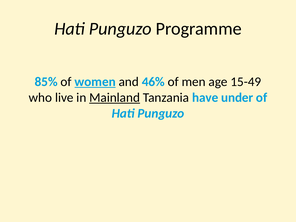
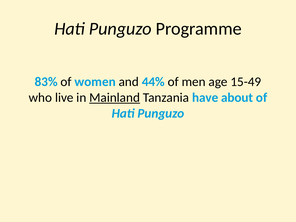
85%: 85% -> 83% (46, 82)
women underline: present -> none (95, 82)
46%: 46% -> 44% (153, 82)
under: under -> about (237, 98)
